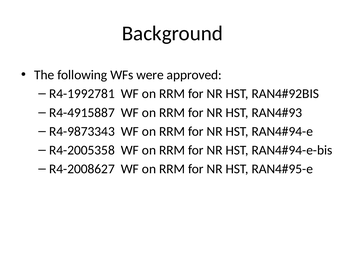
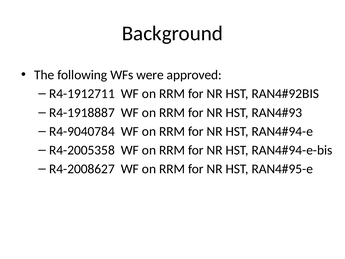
R4-1992781: R4-1992781 -> R4-1912711 (82, 94)
R4-4915887: R4-4915887 -> R4-1918887 (82, 112)
R4-9873343: R4-9873343 -> R4-9040784 (82, 131)
